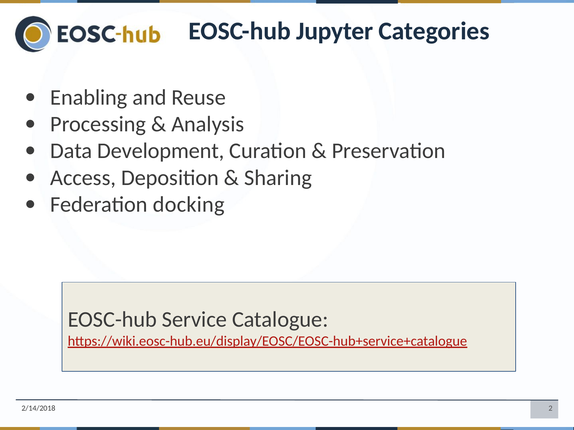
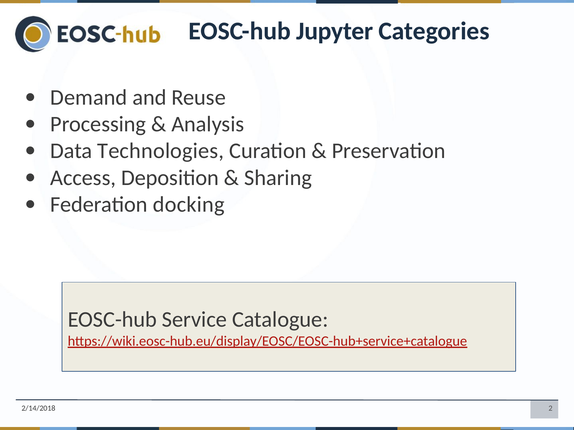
Enabling: Enabling -> Demand (89, 97)
Development: Development -> Technologies (161, 151)
